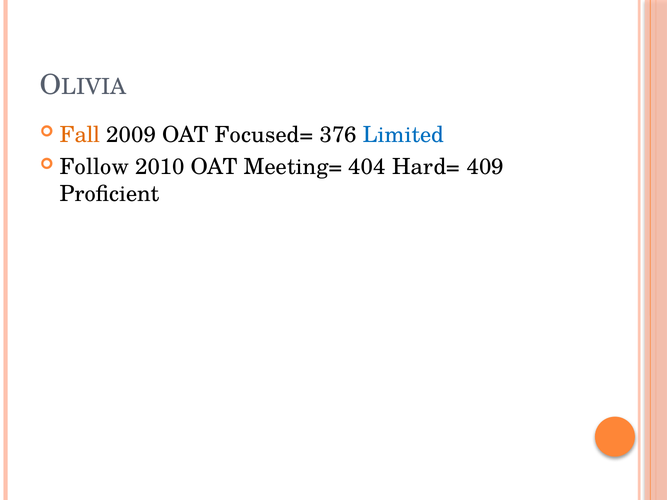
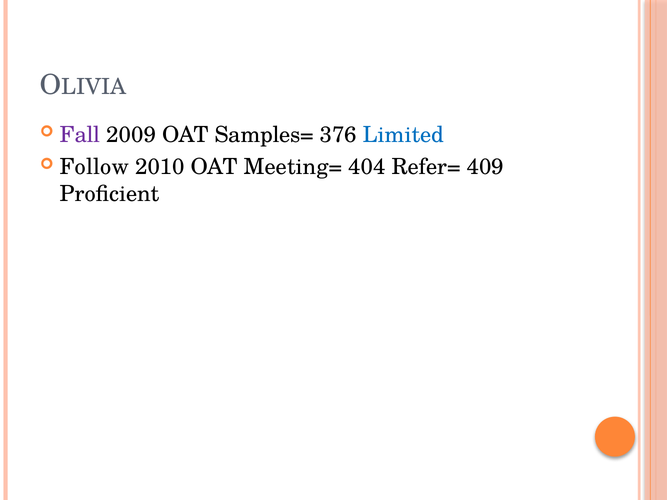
Fall colour: orange -> purple (80, 135)
Focused=: Focused= -> Samples= (264, 135)
Hard=: Hard= -> Refer= (426, 167)
